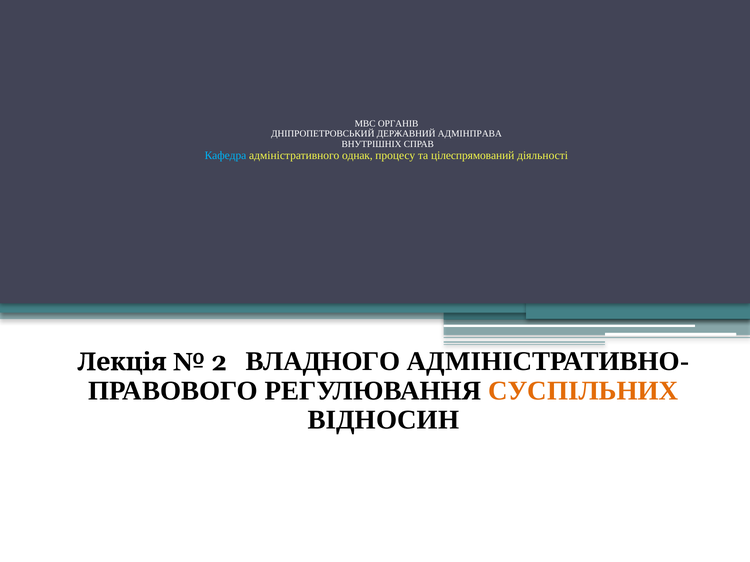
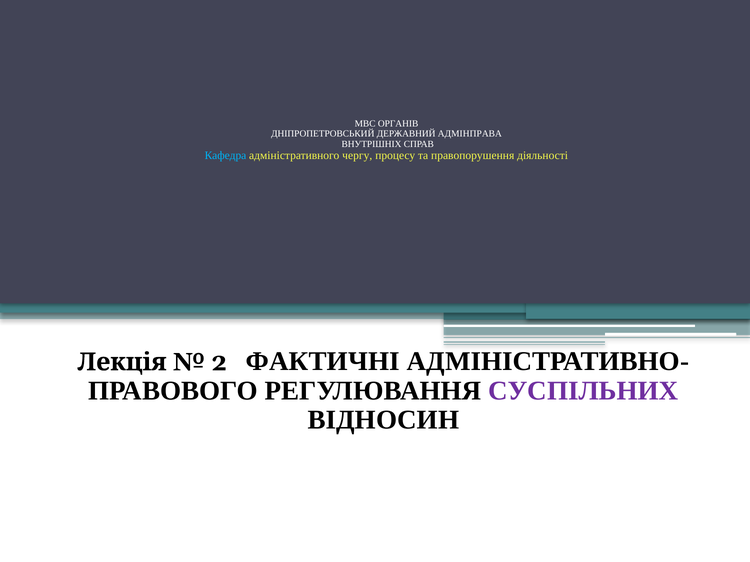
однак: однак -> чергу (357, 156)
цілеспрямований: цілеспрямований -> правопорушення (473, 156)
ВЛАДНОГО: ВЛАДНОГО -> ФАКТИЧНІ (323, 362)
СУСПІЛЬНИХ colour: orange -> purple (583, 391)
